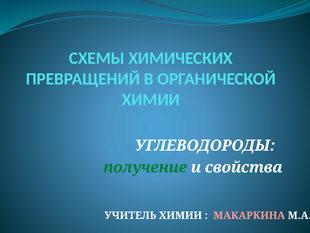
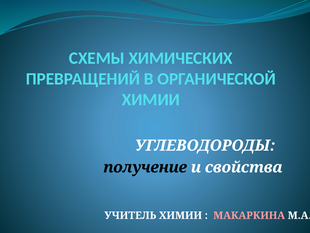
получение colour: green -> black (145, 167)
